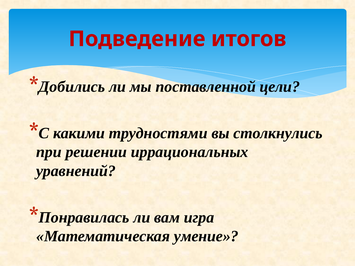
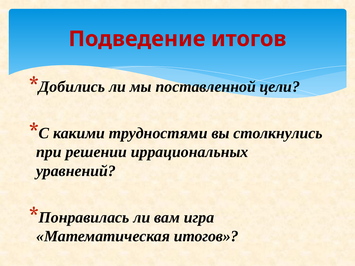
Математическая умение: умение -> итогов (206, 237)
